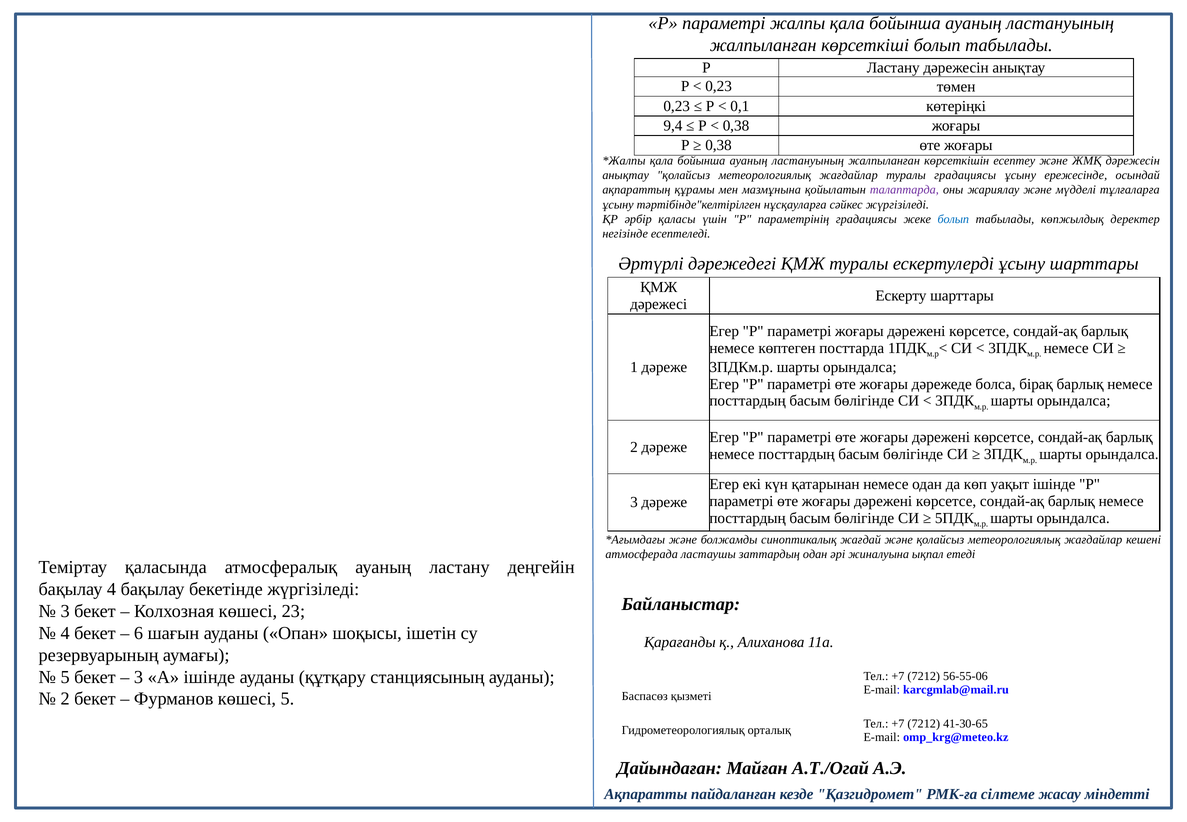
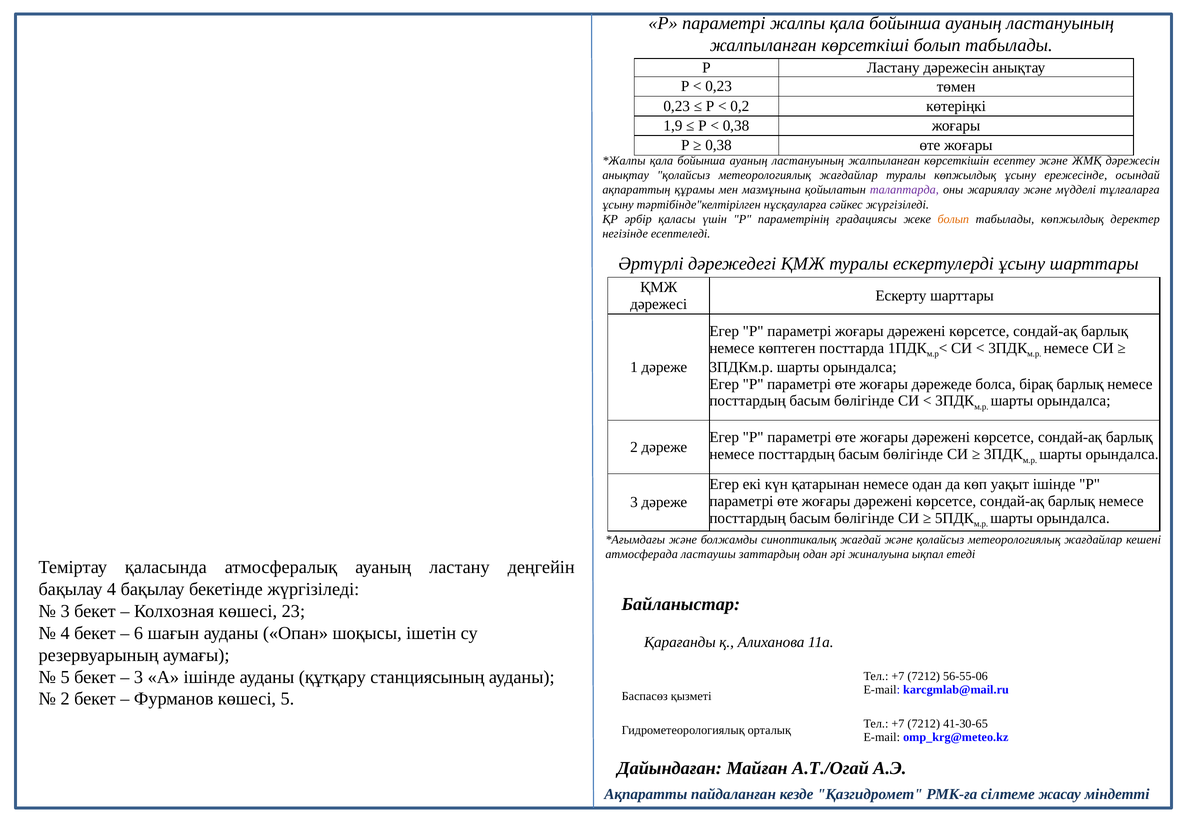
0,1: 0,1 -> 0,2 (740, 106)
9,4: 9,4 -> 1,9 (673, 126)
туралы градациясы: градациясы -> көпжылдық (965, 175)
болып colour: blue -> orange (953, 219)
